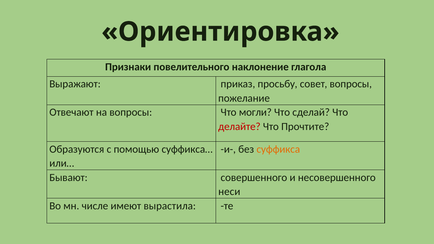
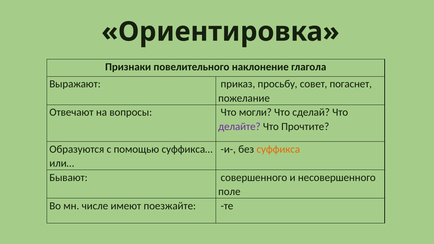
совет вопросы: вопросы -> погаснет (351, 84)
делайте colour: red -> purple (239, 127)
неси: неси -> поле (229, 192)
вырастила: вырастила -> поезжайте (170, 206)
